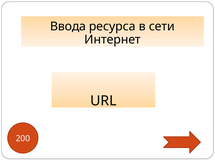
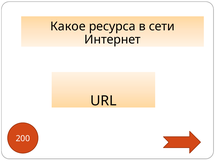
Ввода: Ввода -> Какое (68, 26)
